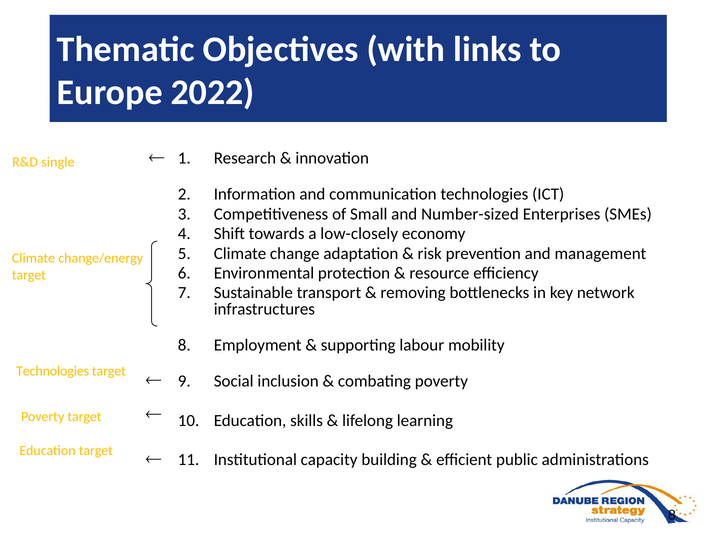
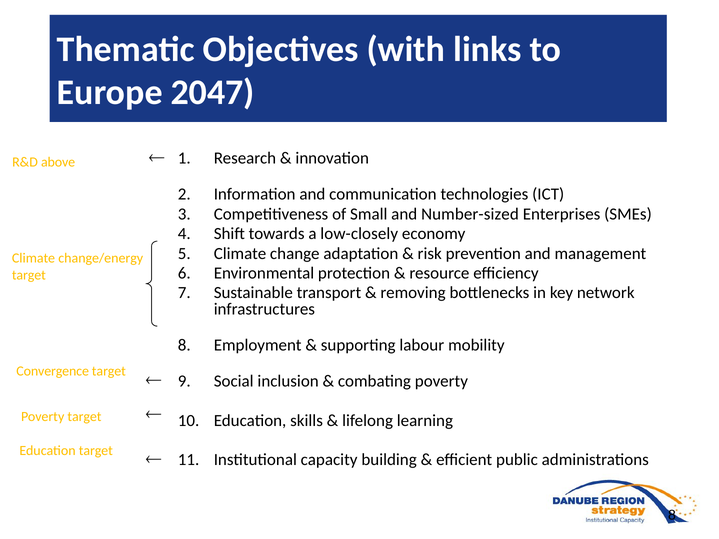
2022: 2022 -> 2047 (213, 93)
single: single -> above (58, 162)
Technologies: Technologies -> Convergence (53, 372)
